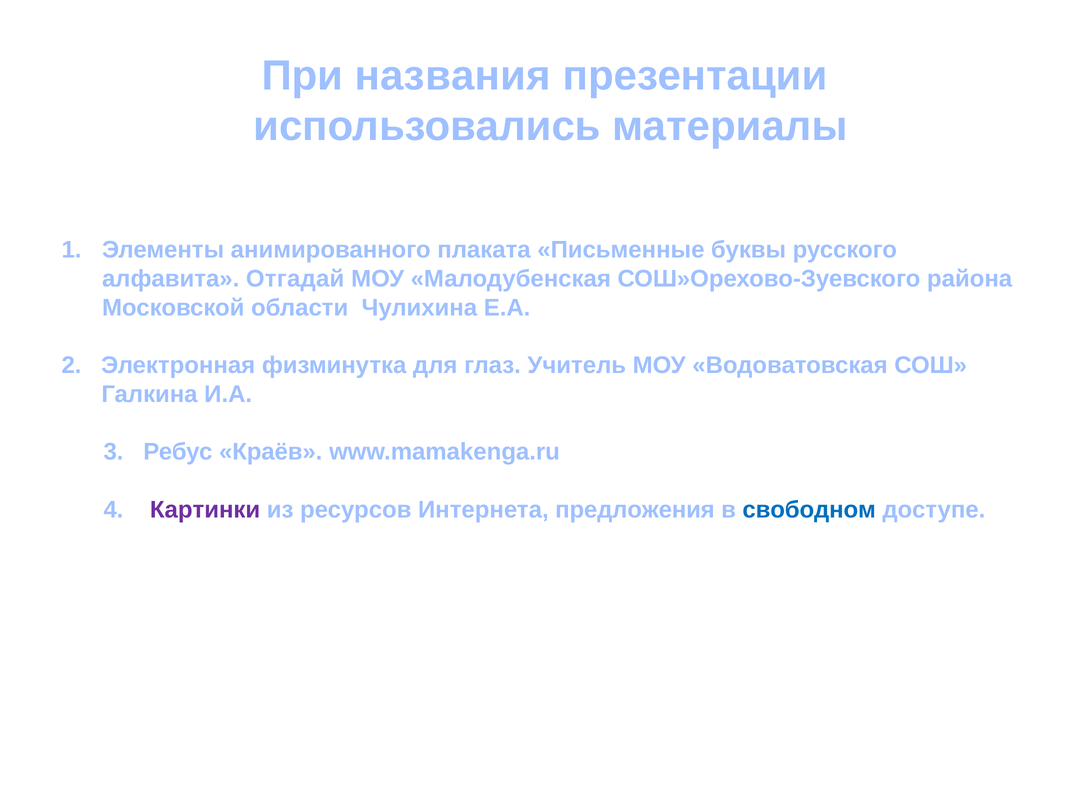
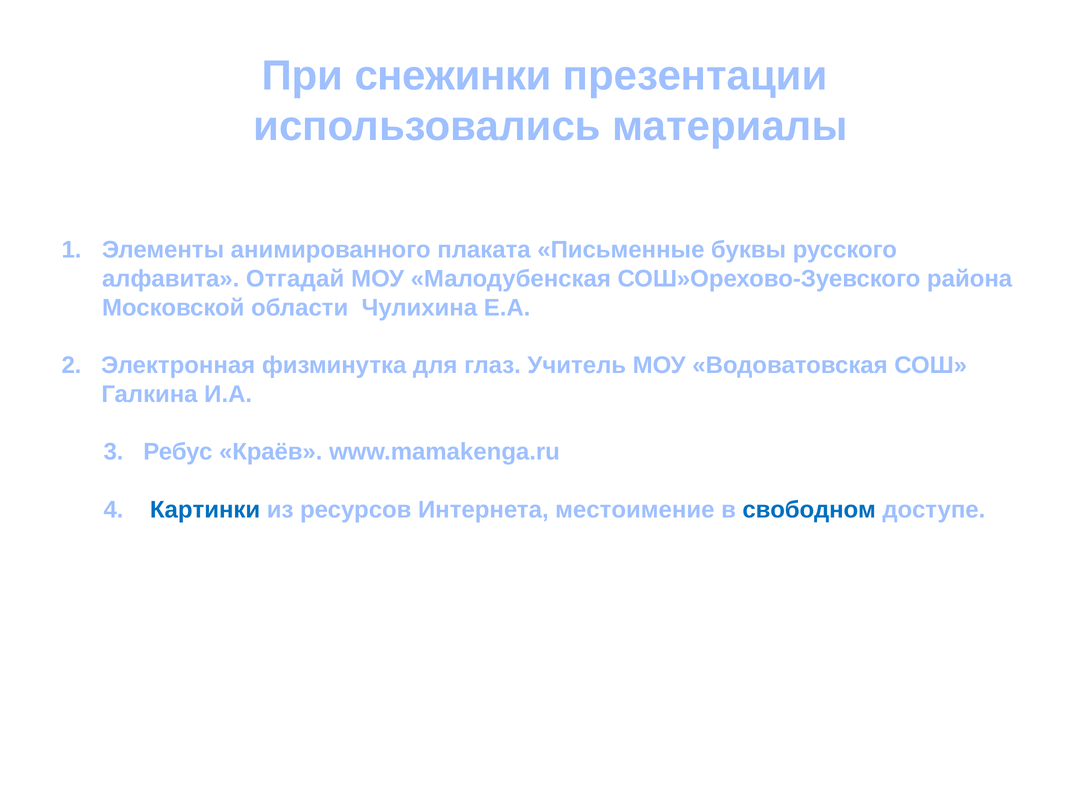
названия: названия -> снежинки (453, 76)
Картинки colour: purple -> blue (205, 509)
предложения: предложения -> местоимение (635, 509)
